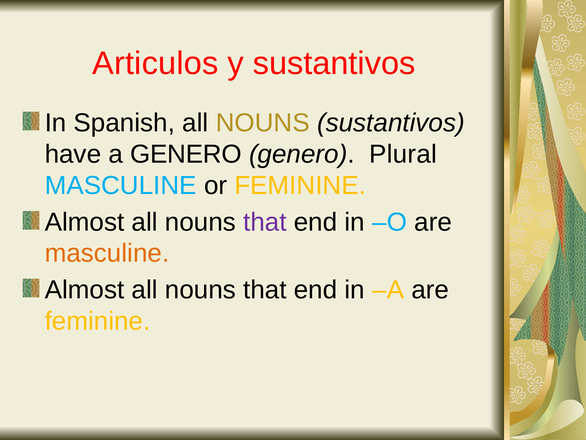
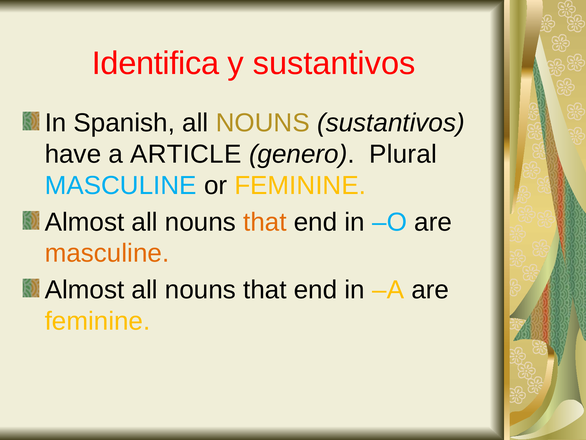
Articulos: Articulos -> Identifica (156, 63)
a GENERO: GENERO -> ARTICLE (186, 154)
that colour: purple -> orange (265, 222)
